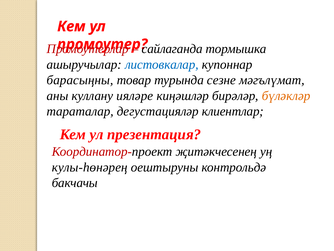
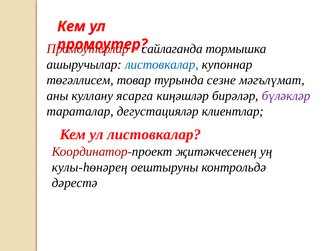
барасыңны: барасыңны -> төгәллисем (80, 80)
ияләре: ияләре -> ясарга (135, 96)
бүләкләр colour: orange -> purple (286, 96)
ул презентация: презентация -> листовкалар (154, 134)
бакчачы: бакчачы -> дәрестә (75, 183)
